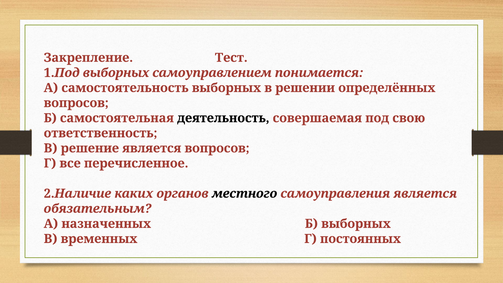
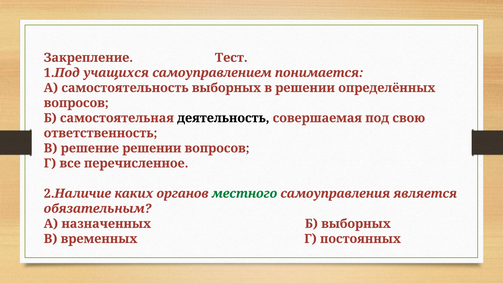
1.Под выборных: выборных -> учащихся (116, 73)
решение является: является -> решении (152, 148)
местного colour: black -> green (245, 193)
